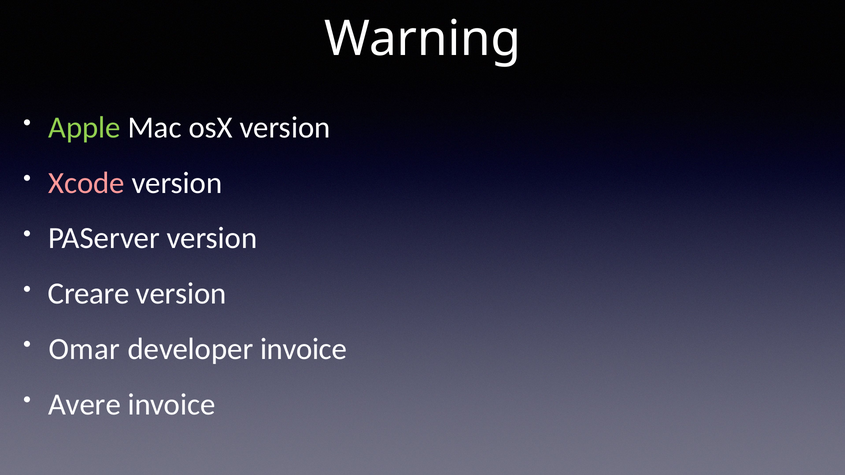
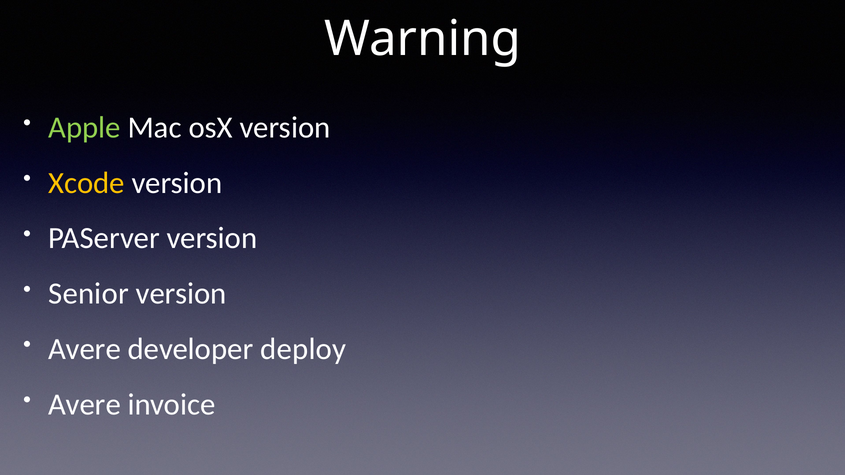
Xcode colour: pink -> yellow (86, 183)
Creare: Creare -> Senior (89, 294)
Omar: Omar -> Avere (85, 349)
developer invoice: invoice -> deploy (303, 349)
